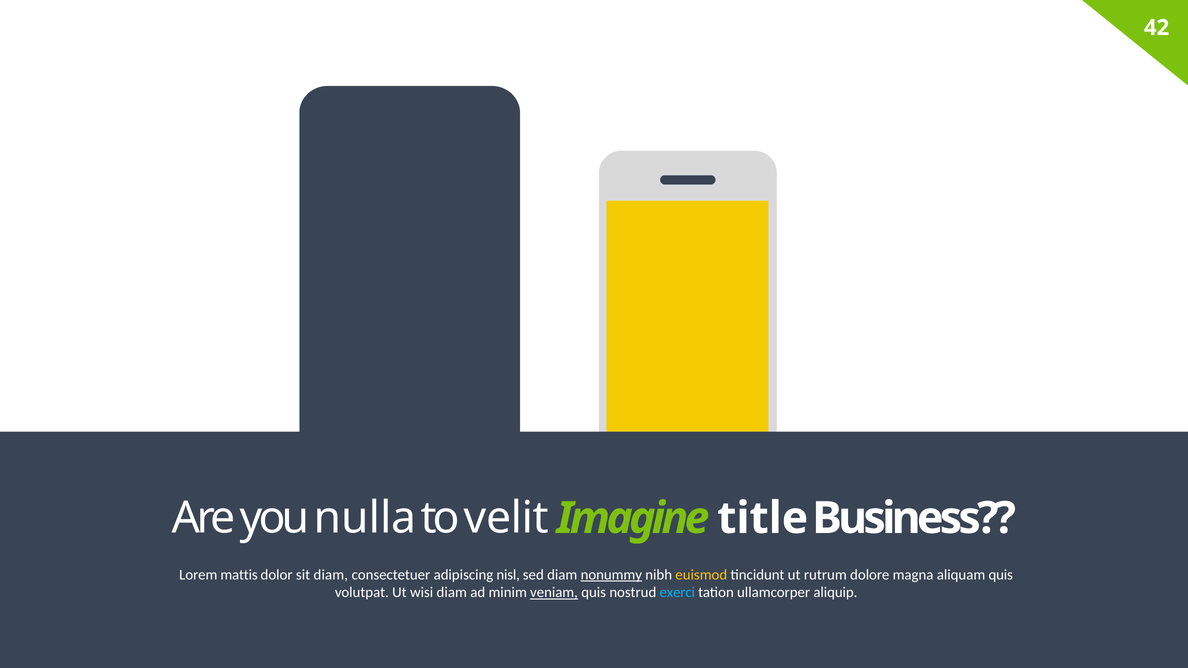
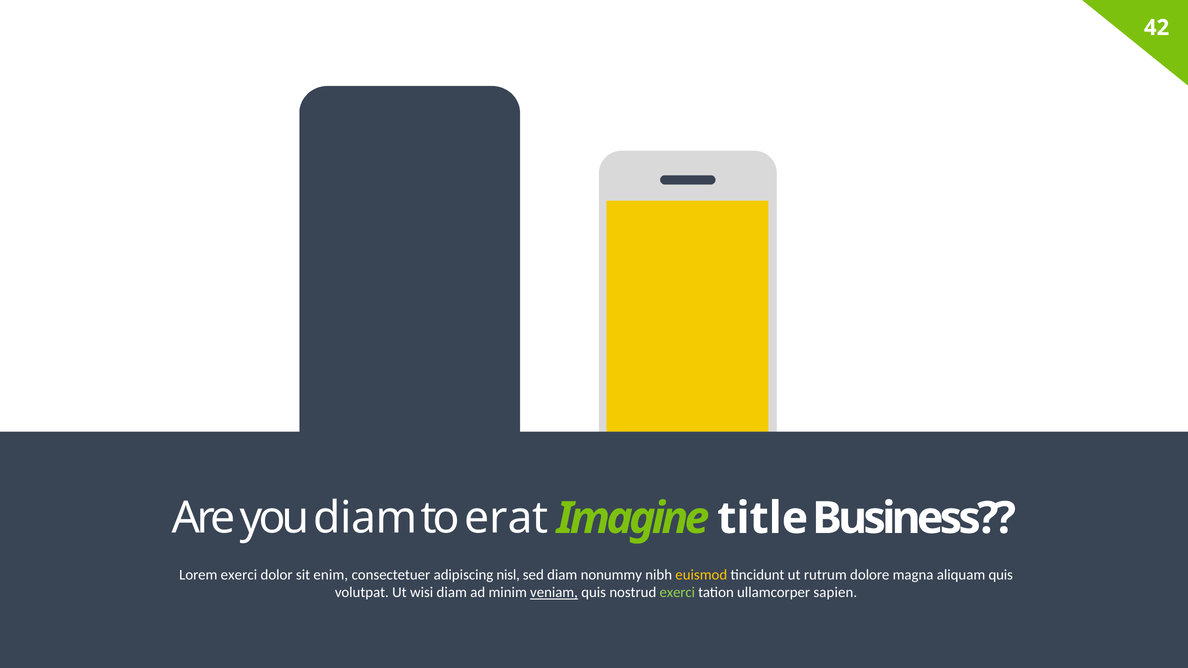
you nulla: nulla -> diam (365, 518)
velit: velit -> erat (506, 518)
Lorem mattis: mattis -> exerci (239, 575)
sit diam: diam -> enim (331, 575)
nonummy underline: present -> none (611, 575)
exerci colour: light blue -> light green (677, 593)
aliquip: aliquip -> sapien (835, 593)
